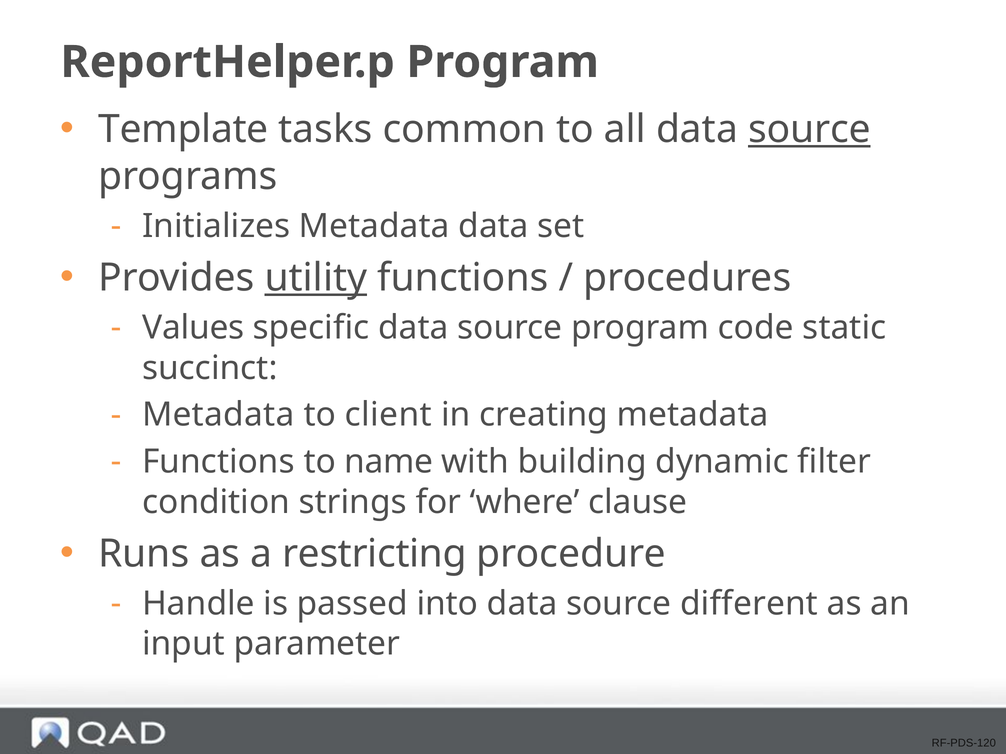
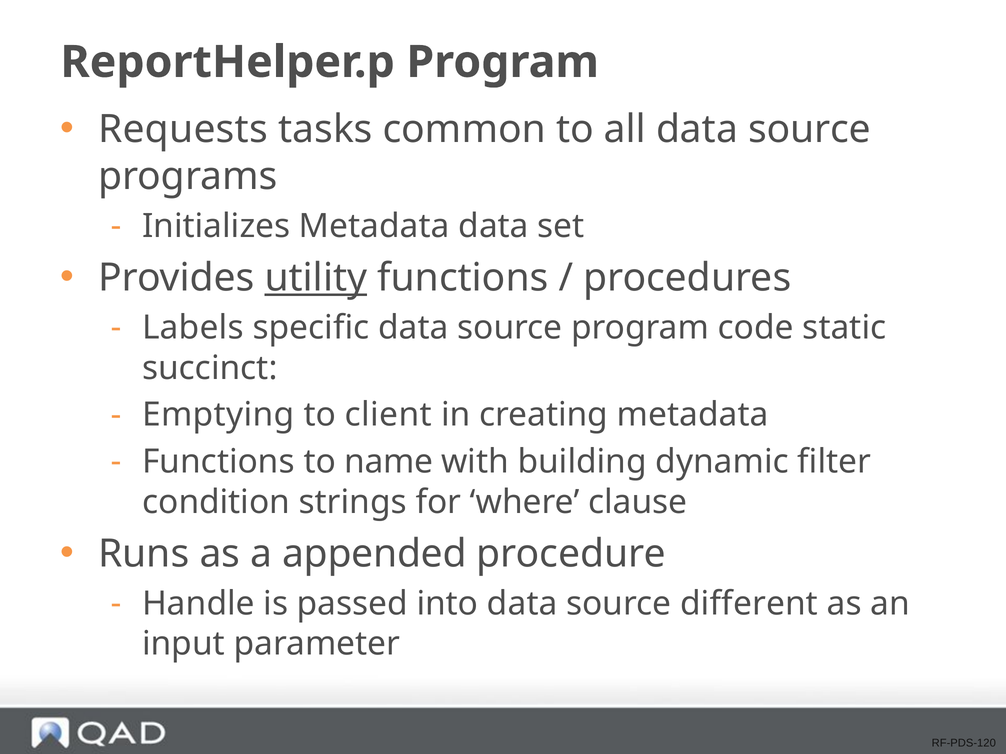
Template: Template -> Requests (183, 129)
source underline: present -> none (809, 129)
Values: Values -> Labels (193, 328)
Metadata: Metadata -> Emptying (218, 415)
restricting: restricting -> appended (374, 554)
